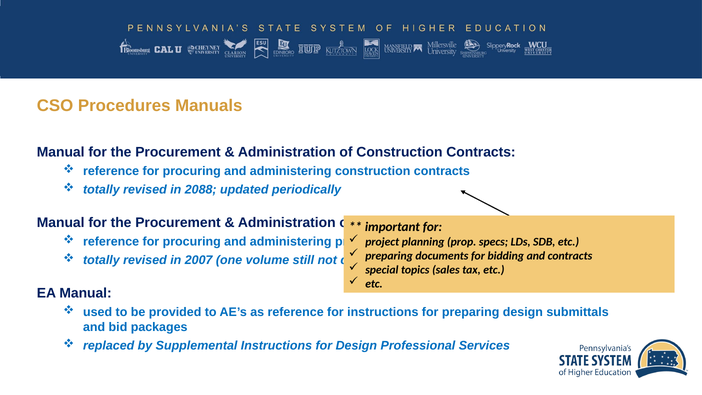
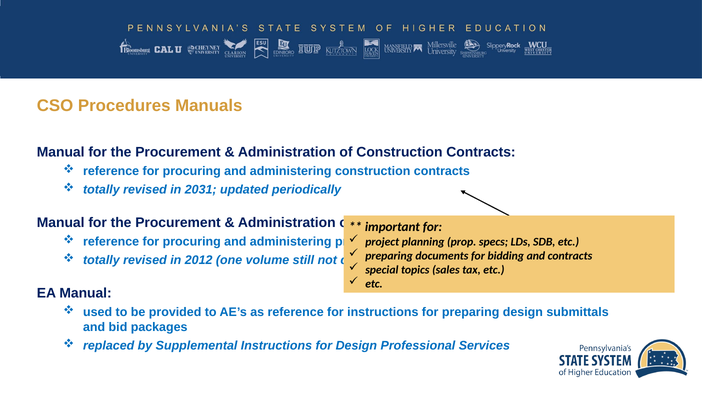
2088: 2088 -> 2031 (201, 190)
2007: 2007 -> 2012 (199, 260)
